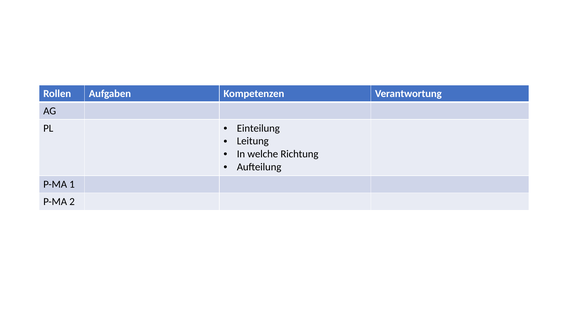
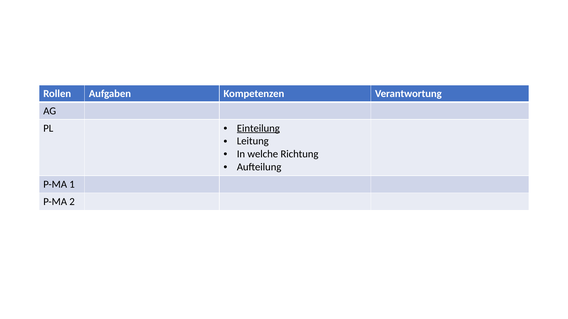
Einteilung underline: none -> present (258, 128)
